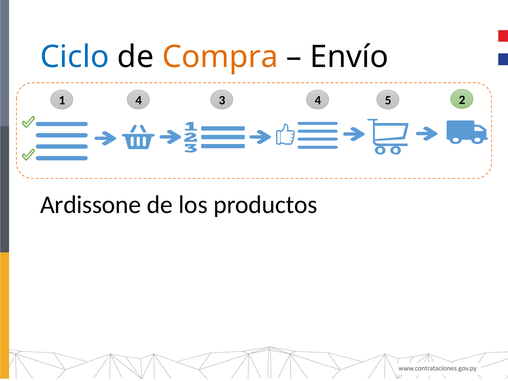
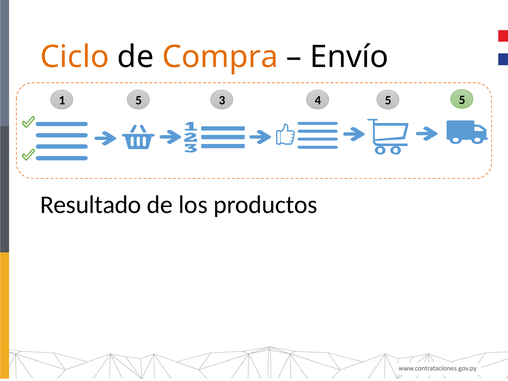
Ciclo colour: blue -> orange (75, 57)
1 4: 4 -> 5 (139, 100)
5 2: 2 -> 5 (462, 100)
Ardissone: Ardissone -> Resultado (91, 205)
